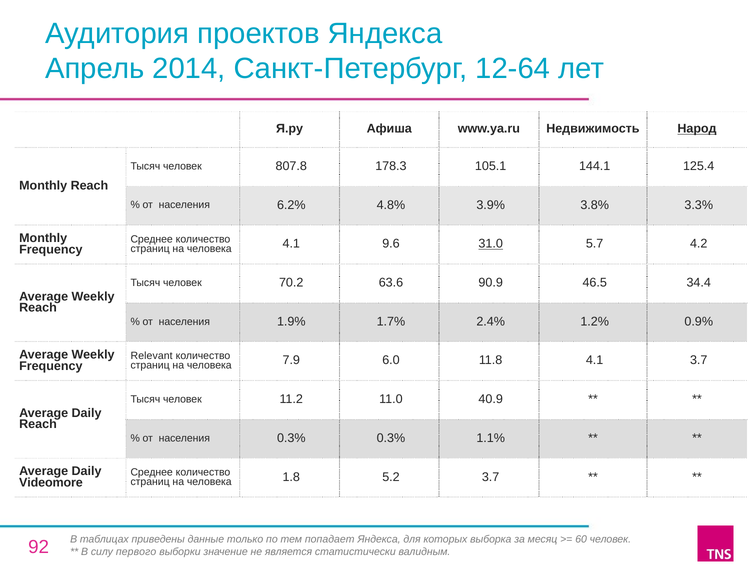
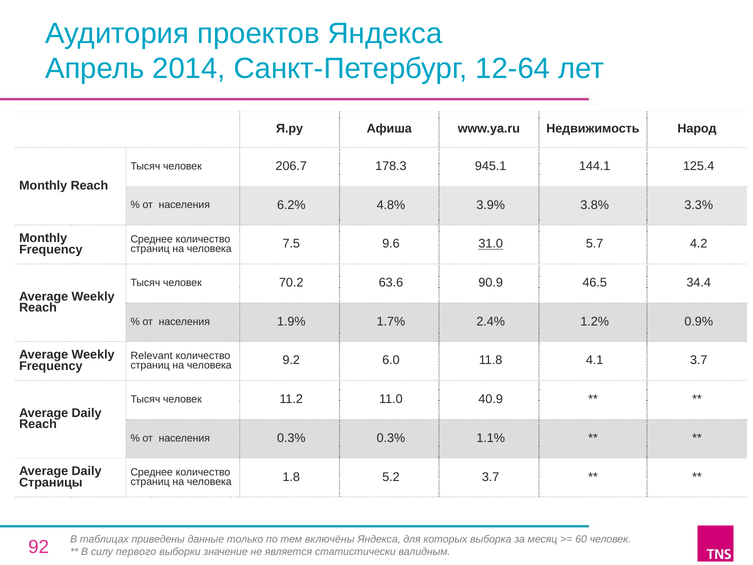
Народ underline: present -> none (697, 129)
807.8: 807.8 -> 206.7 (291, 166)
105.1: 105.1 -> 945.1 (491, 166)
человека 4.1: 4.1 -> 7.5 (291, 244)
7.9: 7.9 -> 9.2 (291, 360)
Videomore: Videomore -> Страницы (51, 482)
попадает: попадает -> включёны (330, 539)
